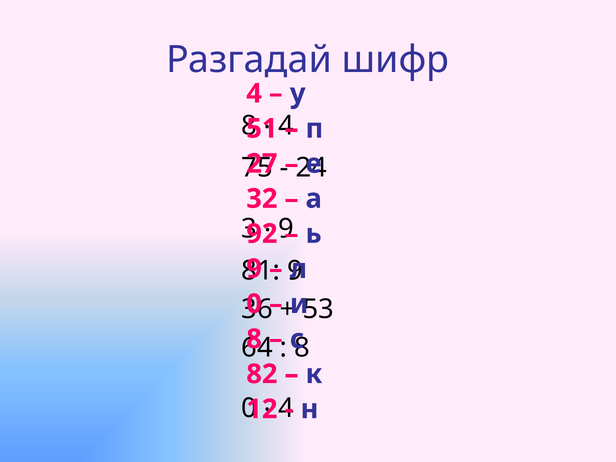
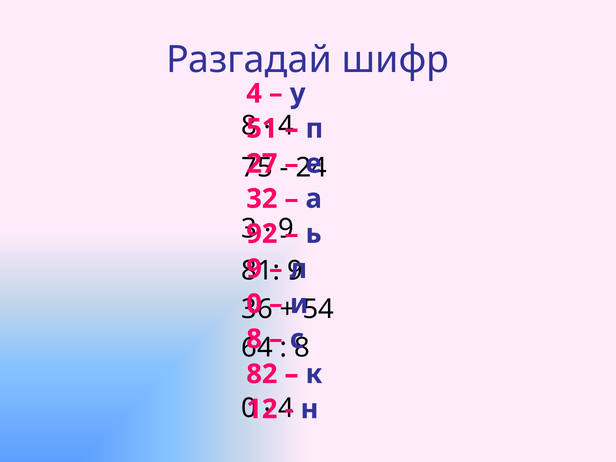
53: 53 -> 54 (318, 309)
